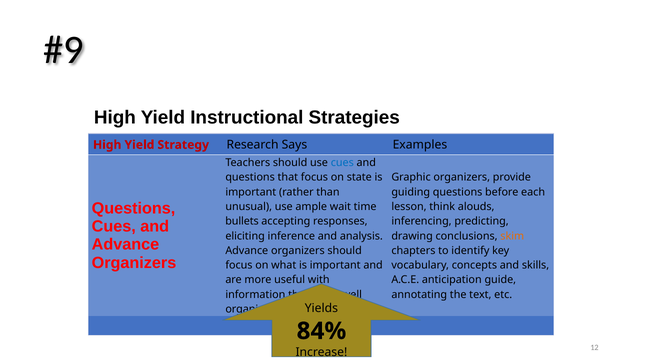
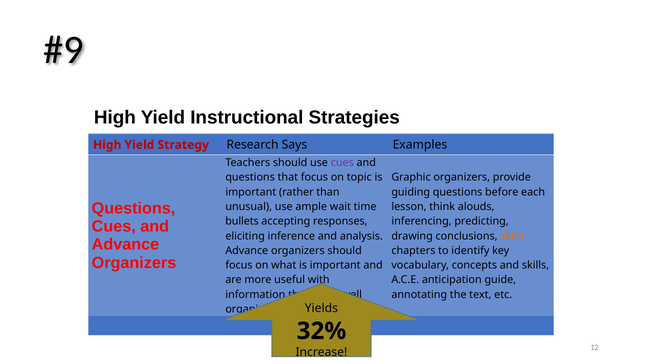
cues colour: blue -> purple (342, 163)
state: state -> topic (359, 178)
84%: 84% -> 32% (321, 332)
